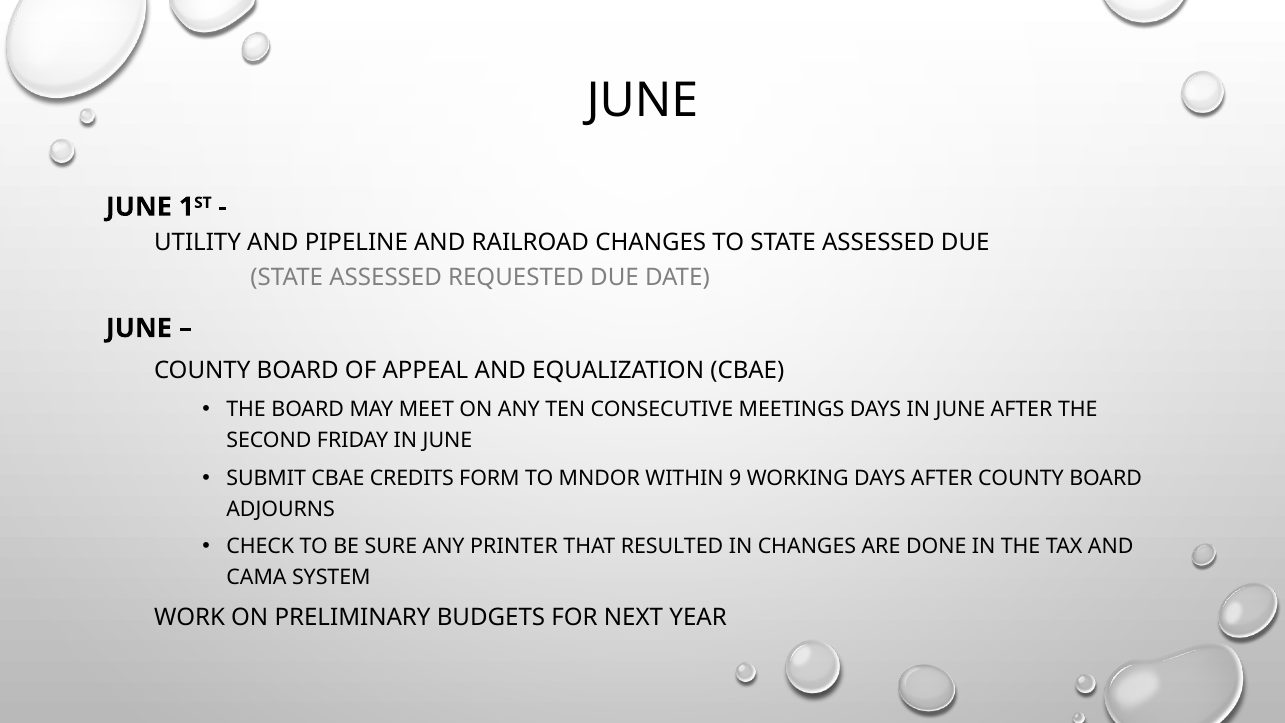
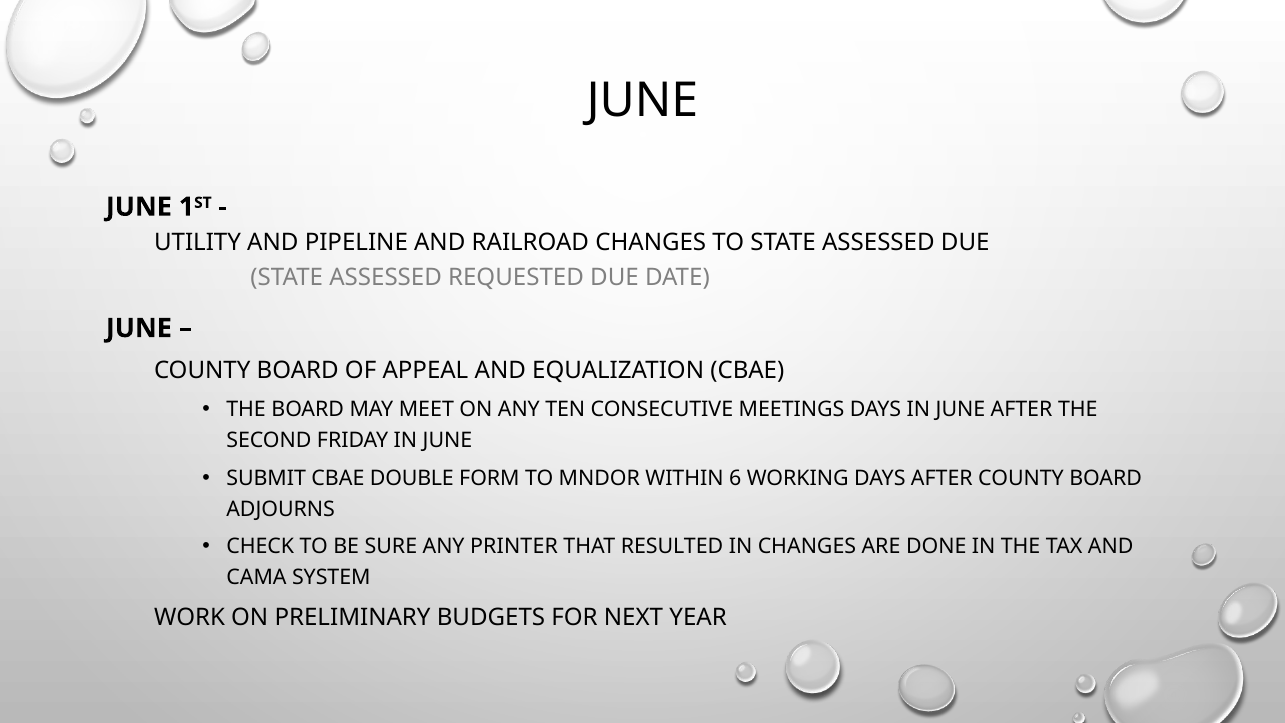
CREDITS: CREDITS -> DOUBLE (412, 478)
9: 9 -> 6 (735, 478)
